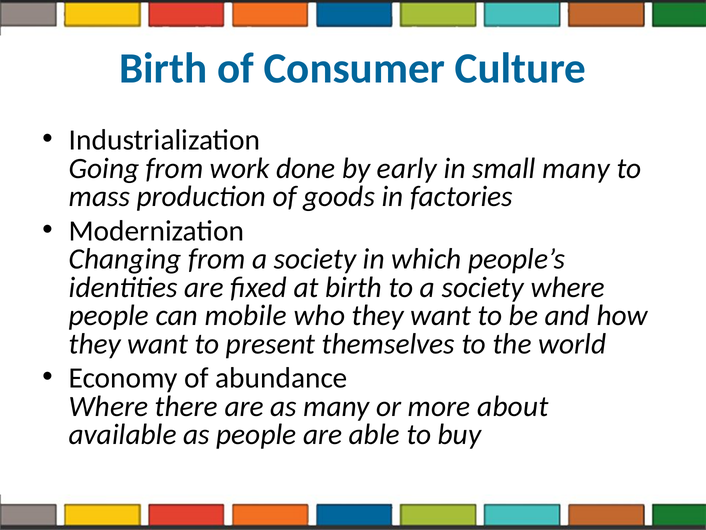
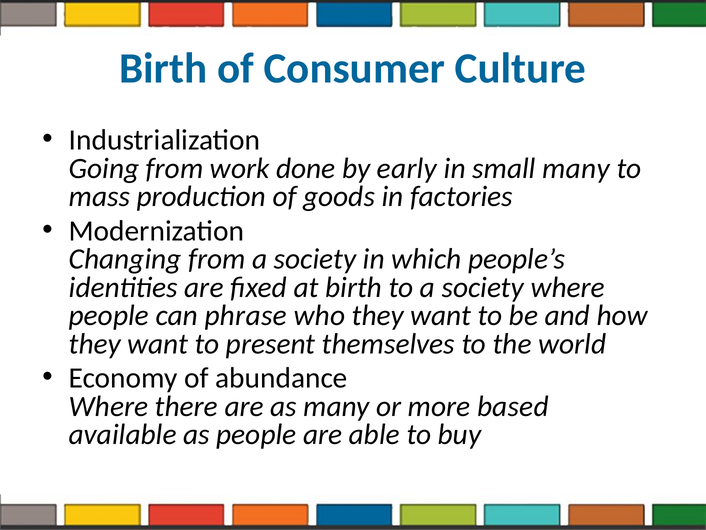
mobile: mobile -> phrase (246, 315)
about: about -> based (513, 406)
